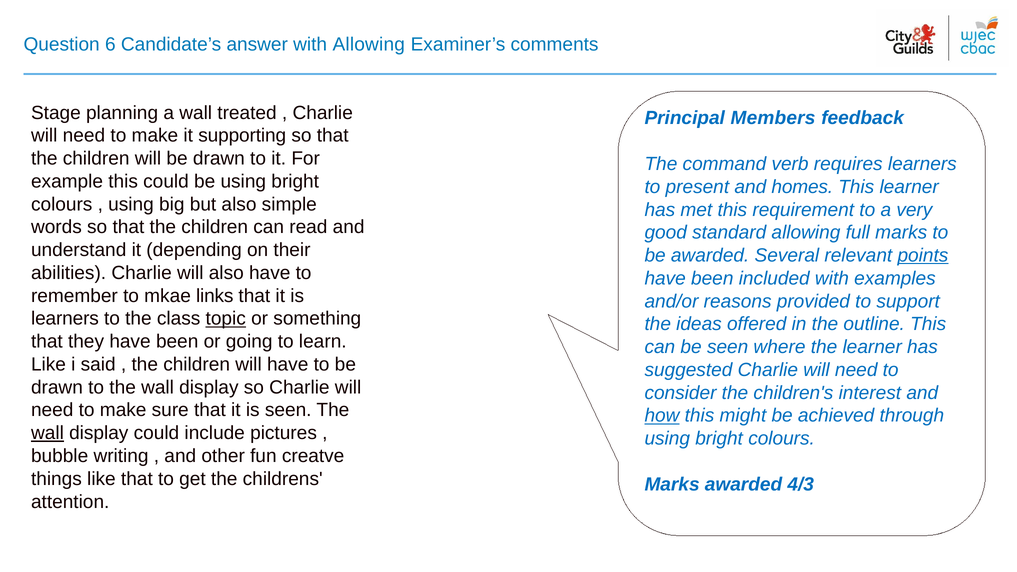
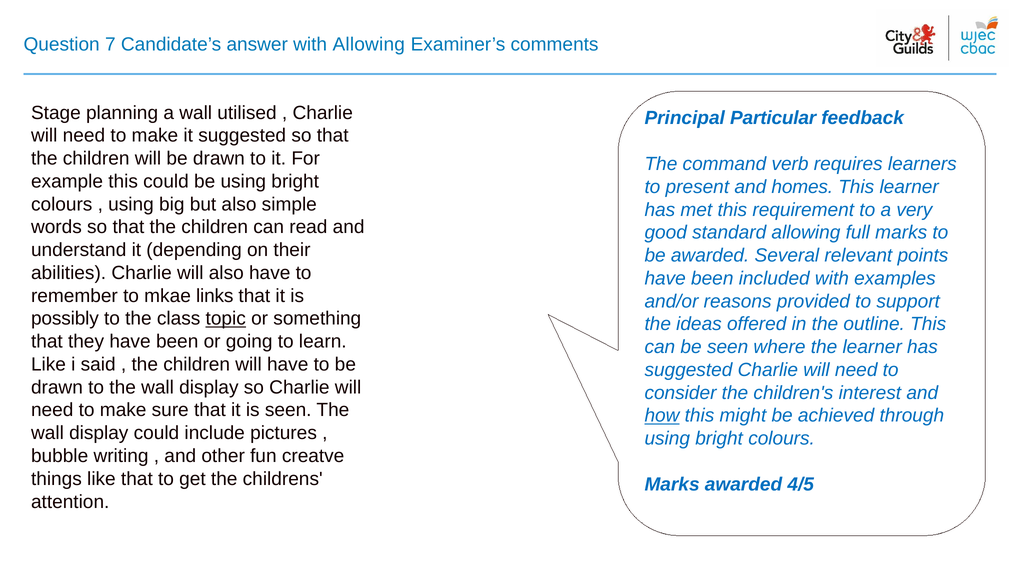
6: 6 -> 7 (110, 44)
treated: treated -> utilised (247, 113)
Members: Members -> Particular (773, 118)
it supporting: supporting -> suggested (242, 136)
points underline: present -> none (923, 256)
learners: learners -> possibly (65, 319)
wall underline: present -> none (47, 433)
4/3: 4/3 -> 4/5 (801, 484)
